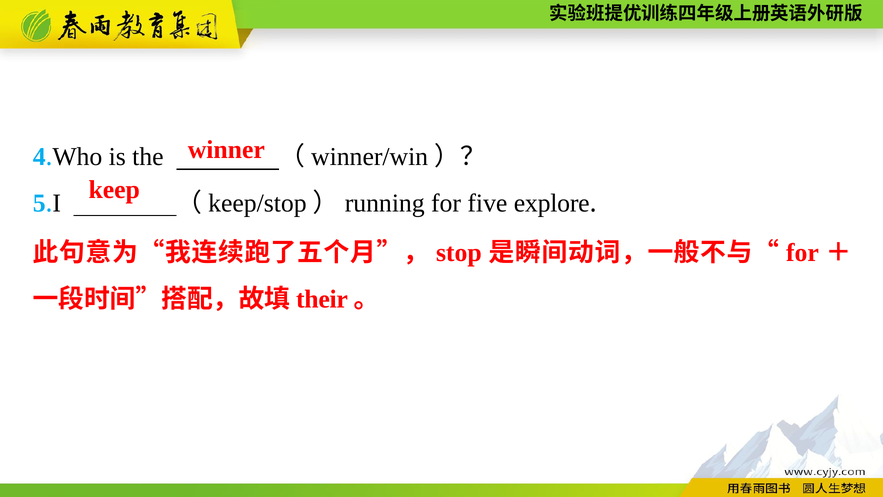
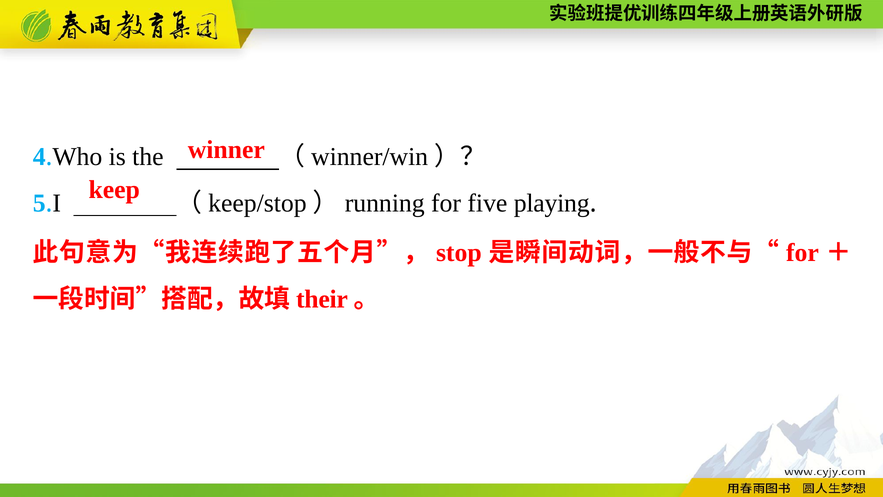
explore: explore -> playing (552, 203)
